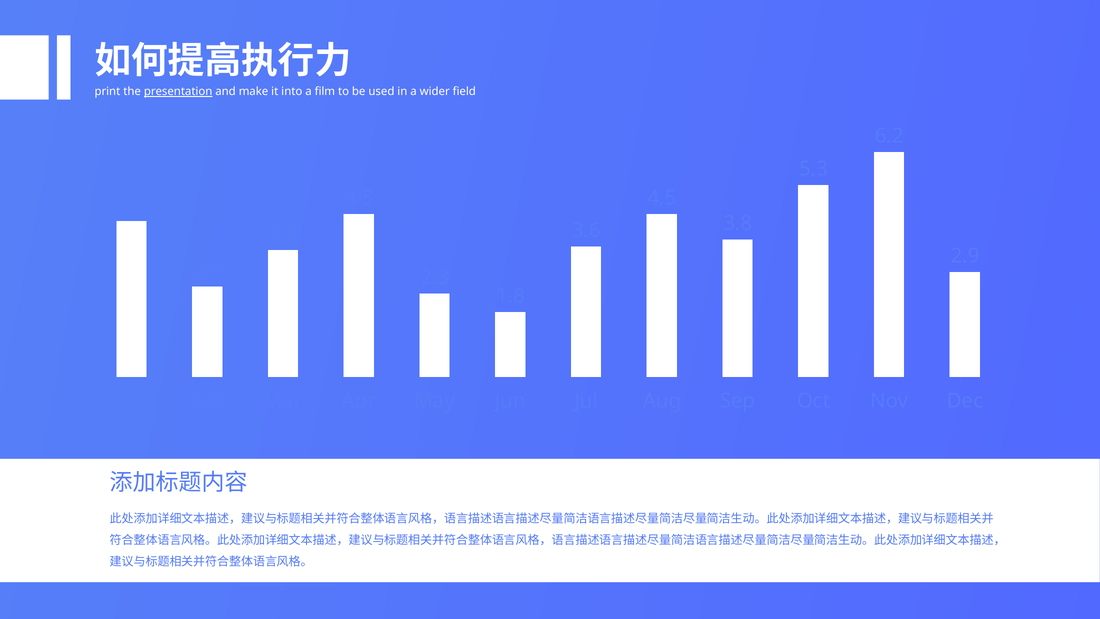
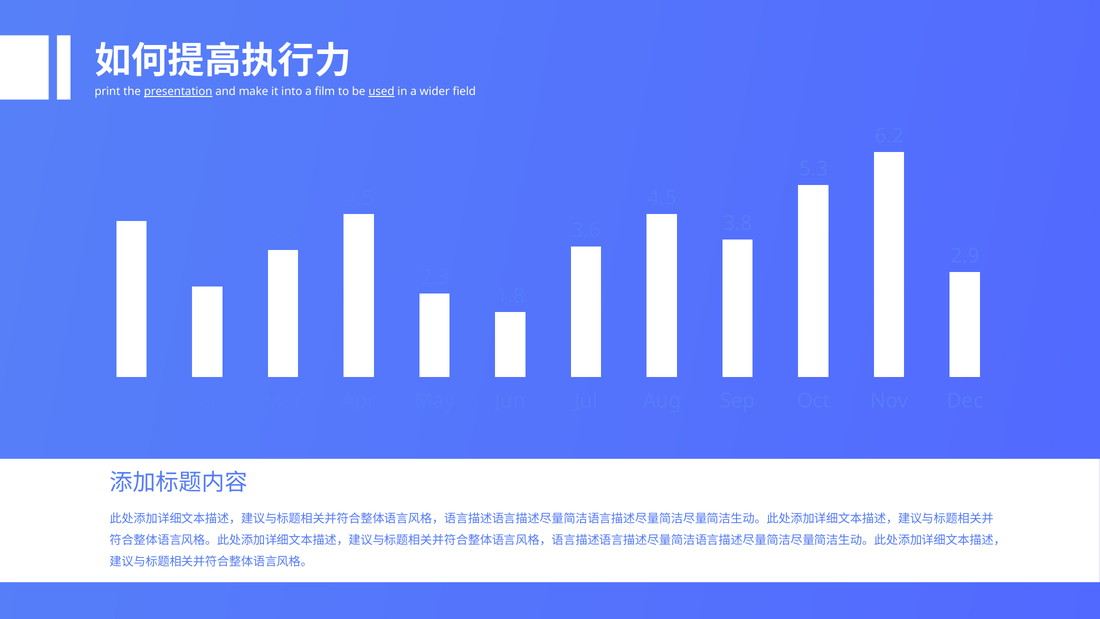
used underline: none -> present (381, 92)
